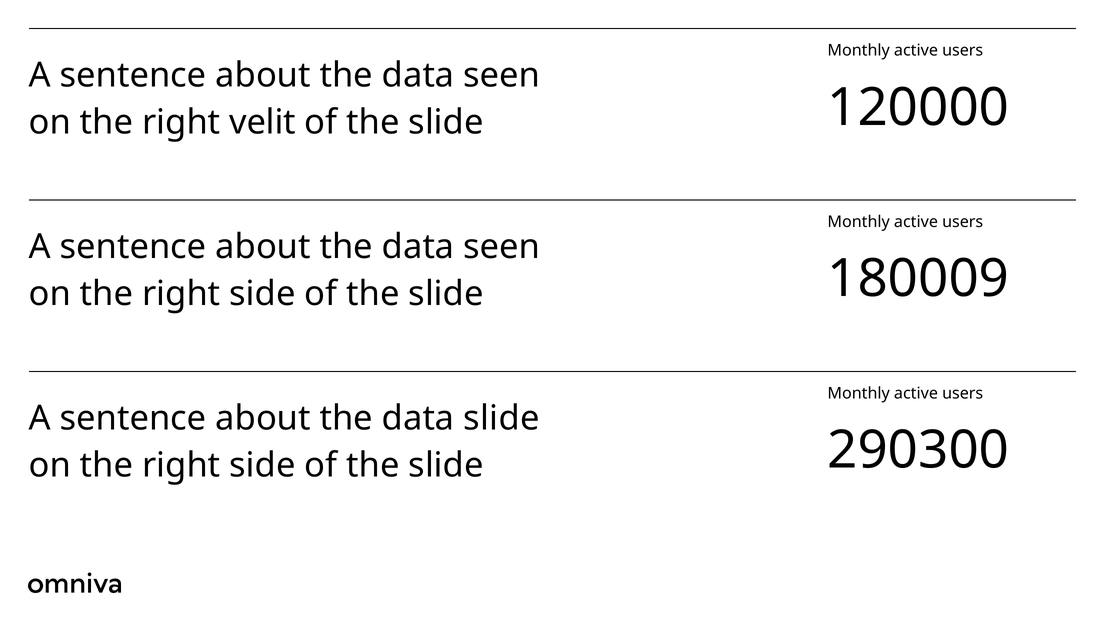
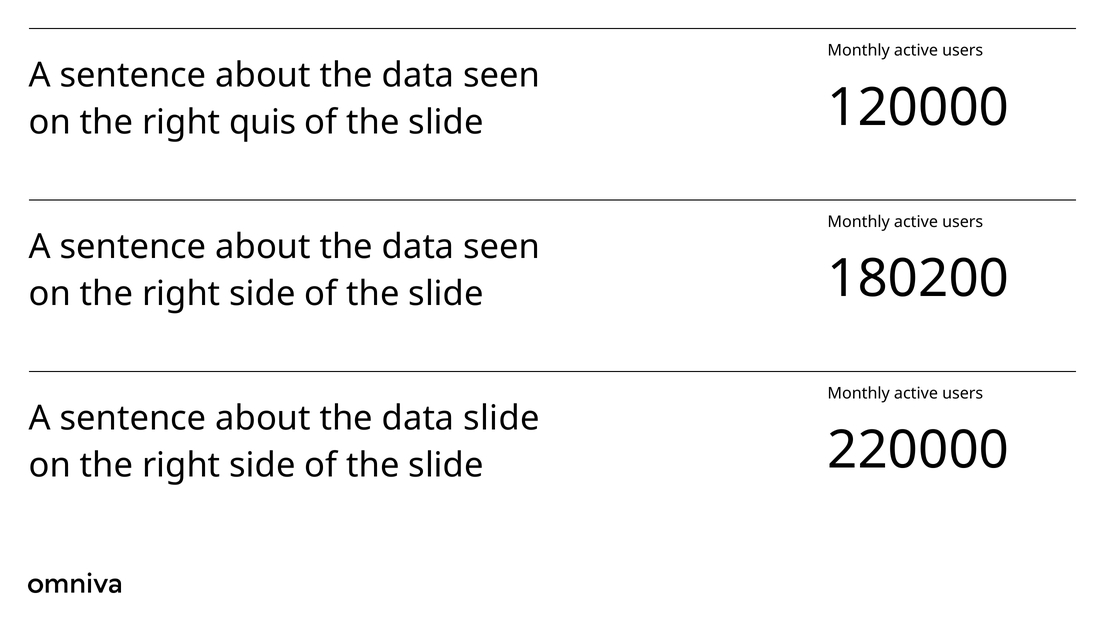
velit: velit -> quis (263, 122)
180009: 180009 -> 180200 (918, 279)
290300: 290300 -> 220000 (918, 450)
